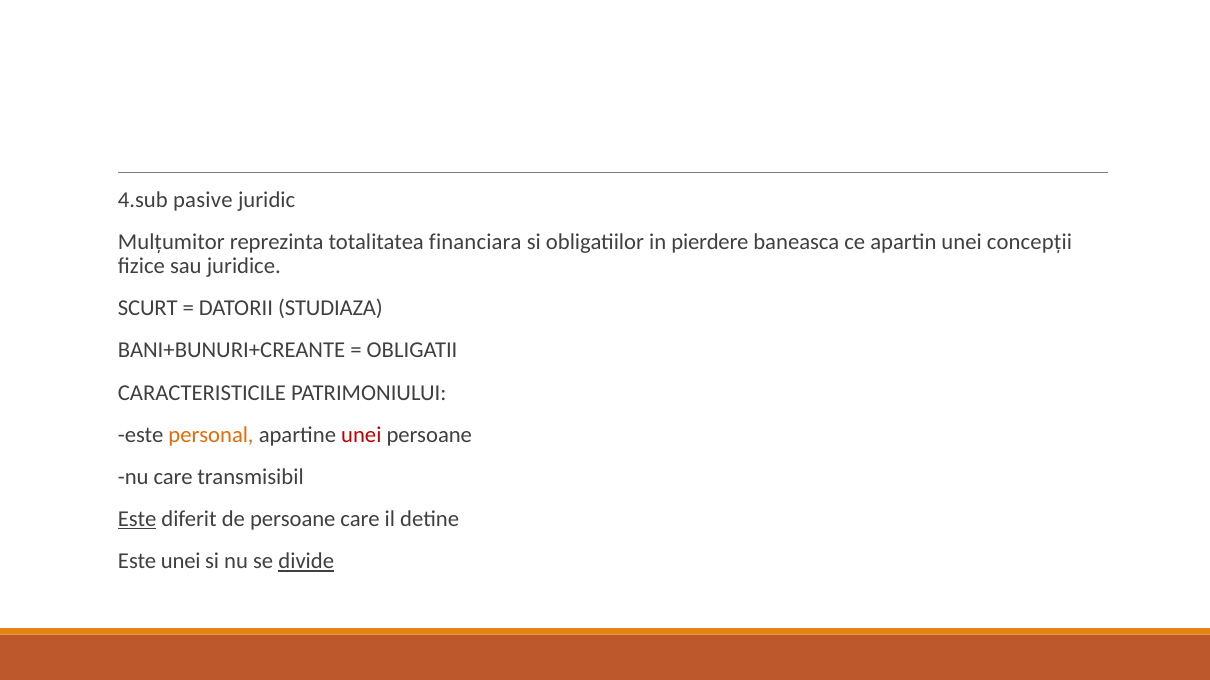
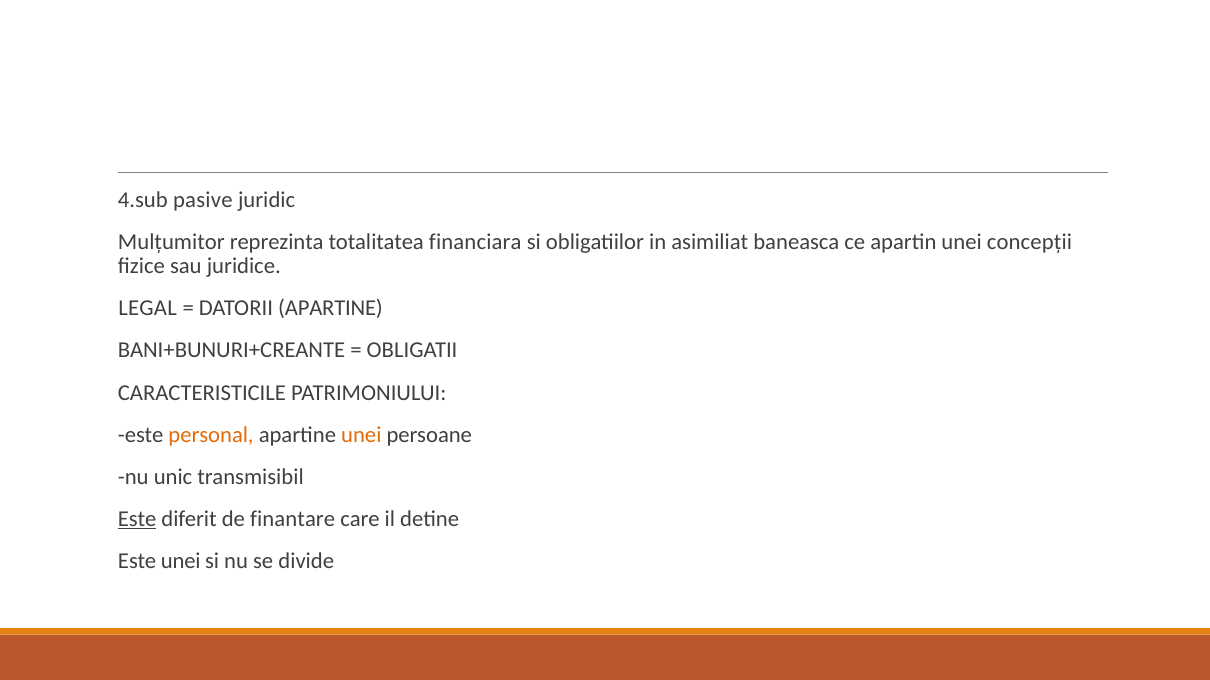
pierdere: pierdere -> asimiliat (710, 242)
SCURT: SCURT -> LEGAL (148, 309)
DATORII STUDIAZA: STUDIAZA -> APARTINE (330, 309)
unei colour: red -> orange (361, 435)
nu care: care -> unic (173, 477)
de persoane: persoane -> finantare (293, 519)
divide underline: present -> none (306, 562)
